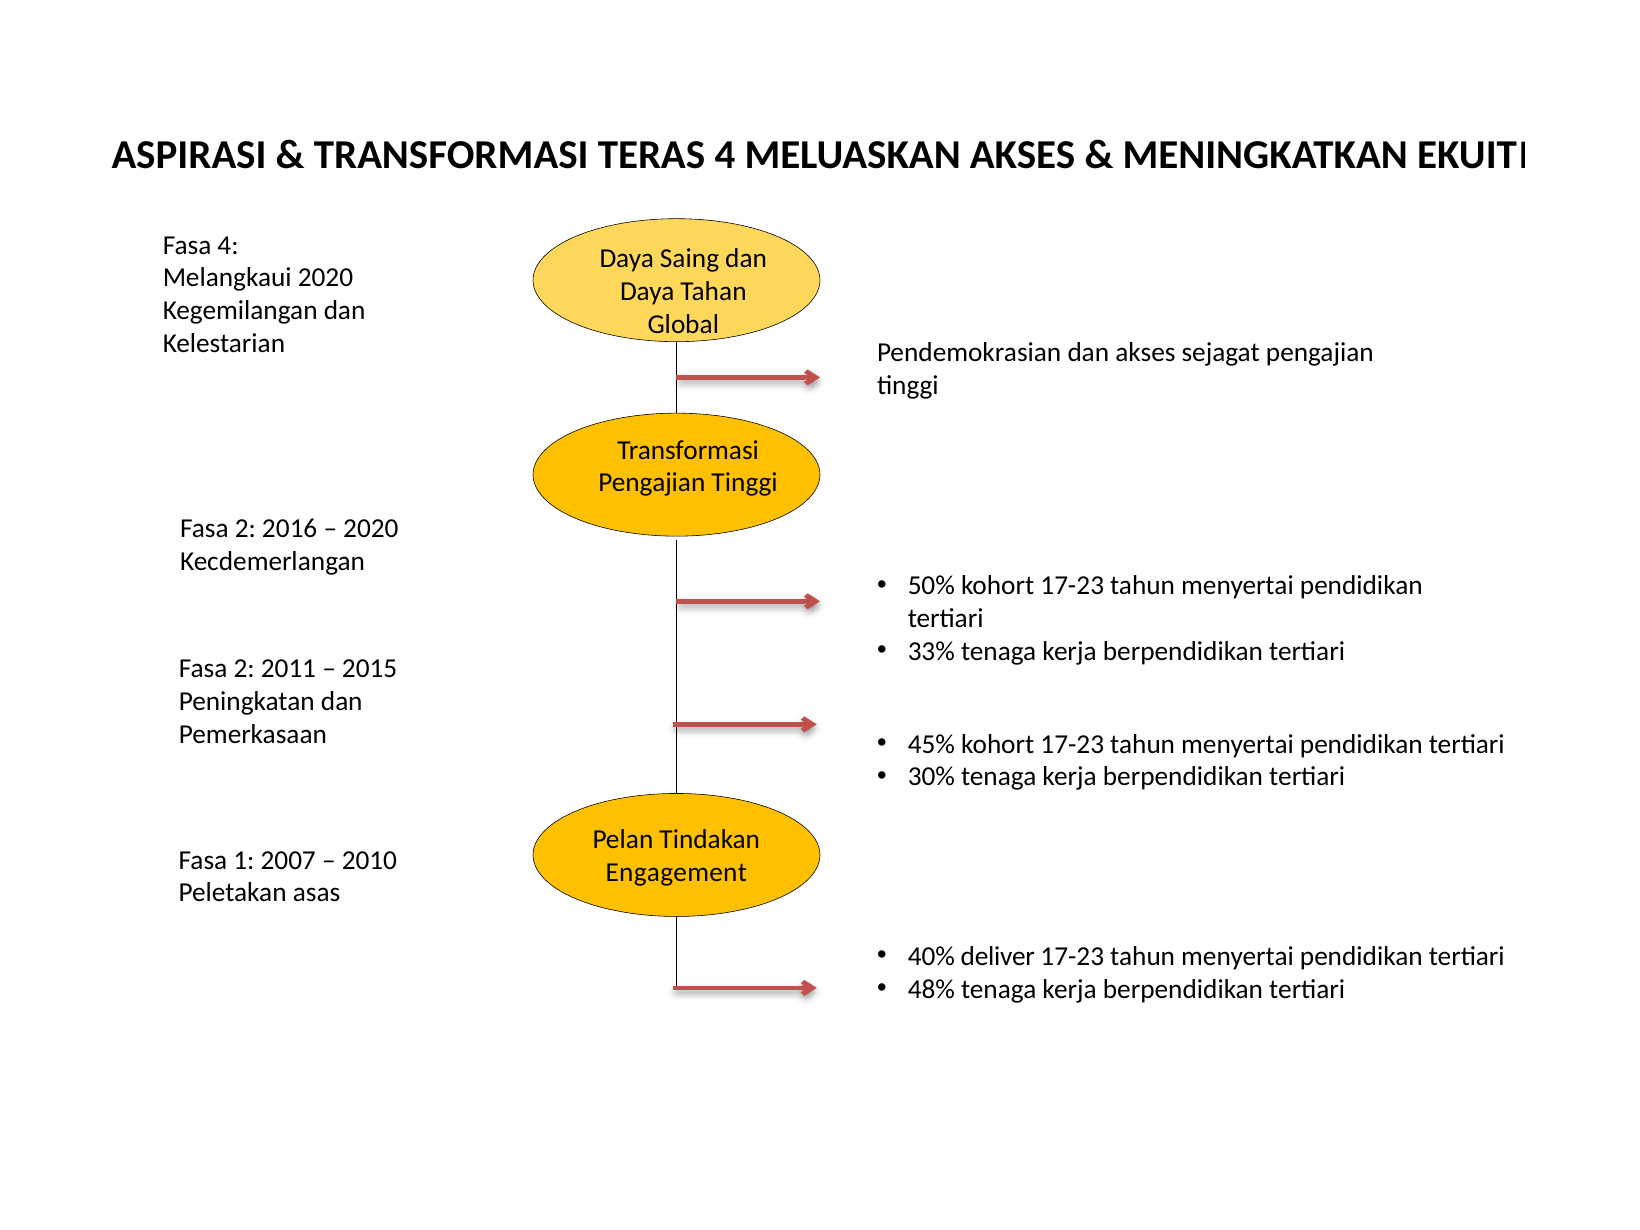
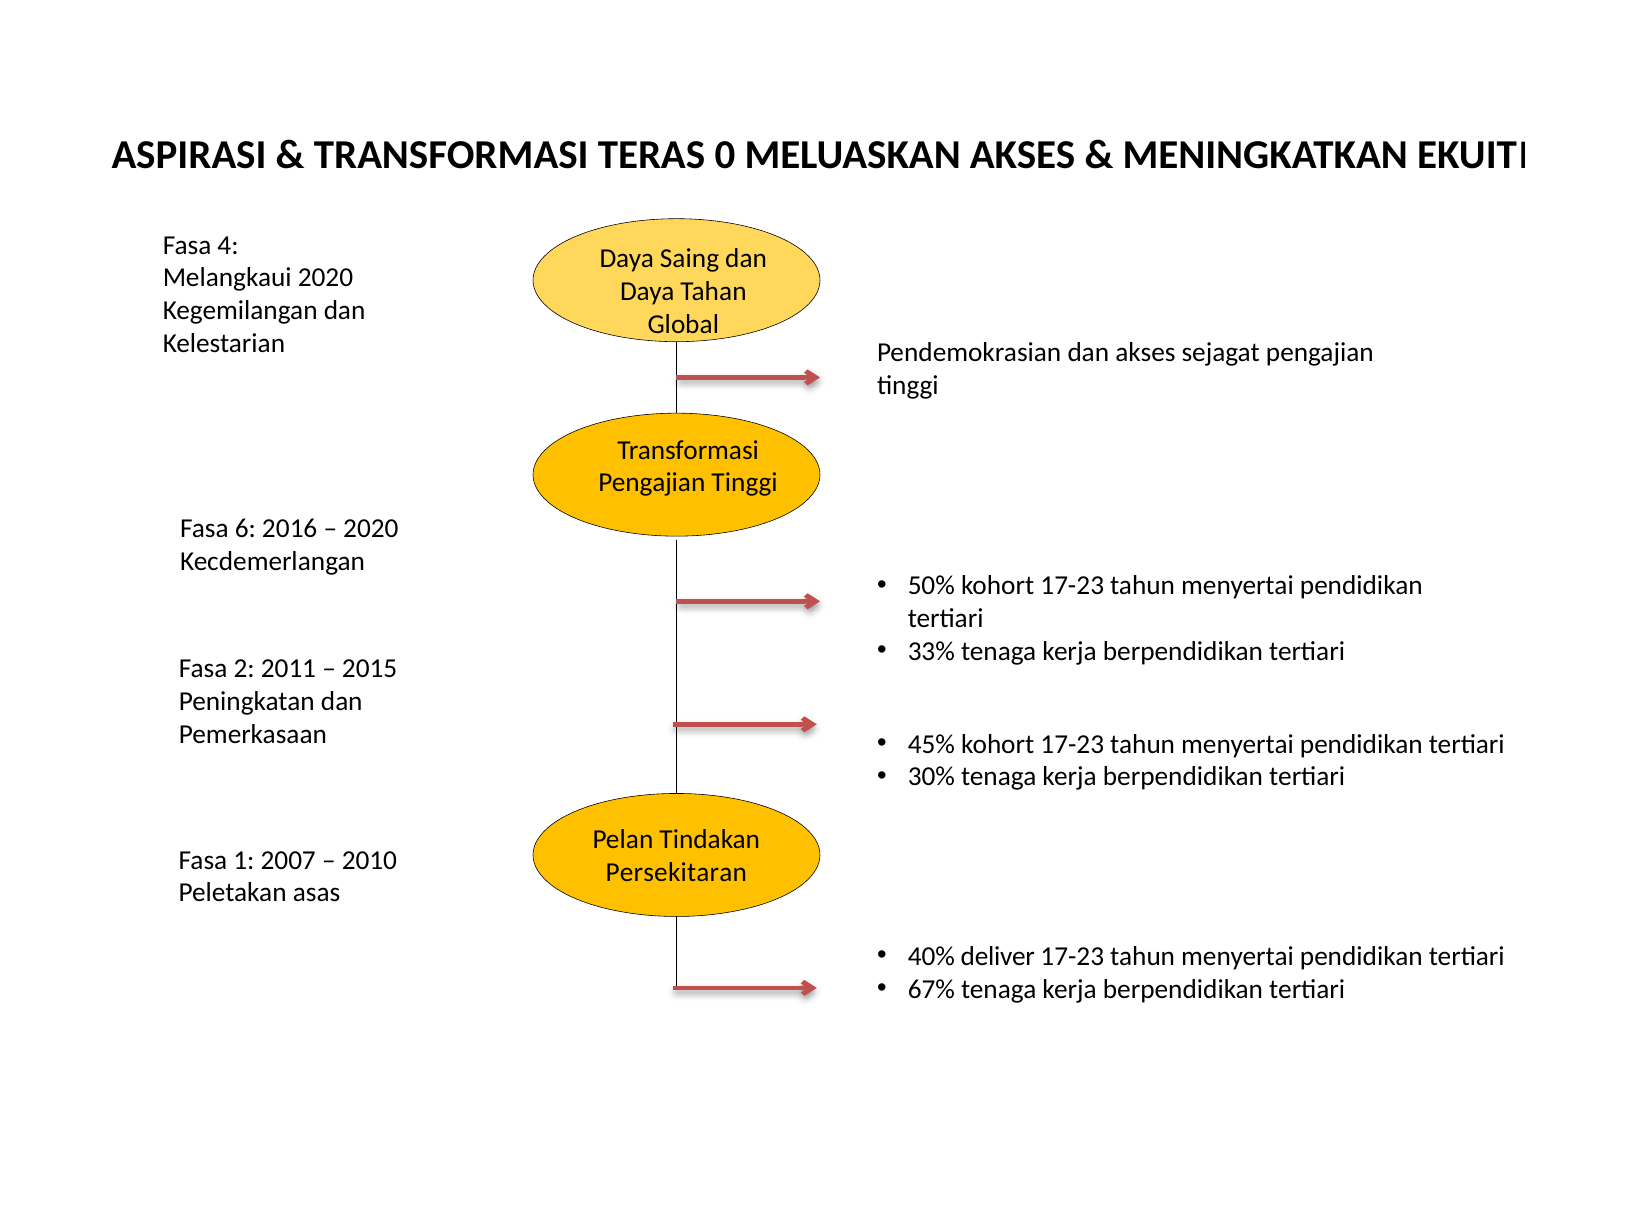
TERAS 4: 4 -> 0 (725, 155)
2: 2 -> 6 (245, 528)
Engagement: Engagement -> Persekitaran (676, 873)
48%: 48% -> 67% (931, 989)
